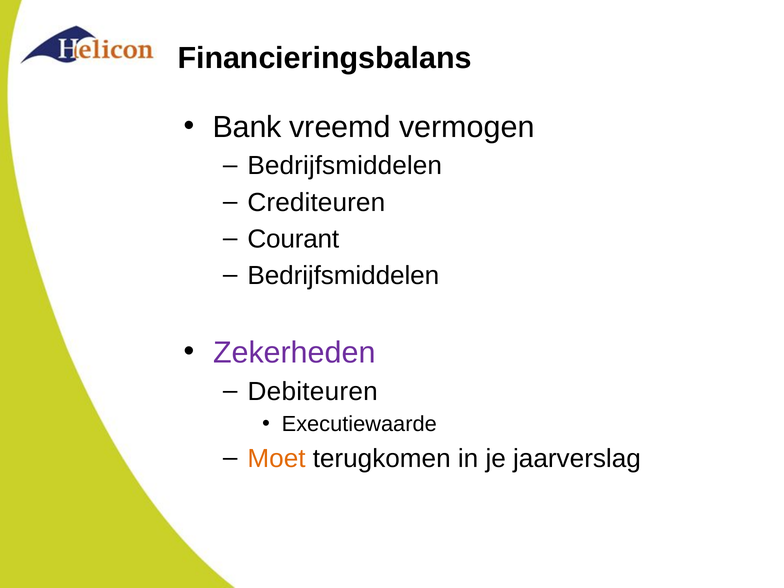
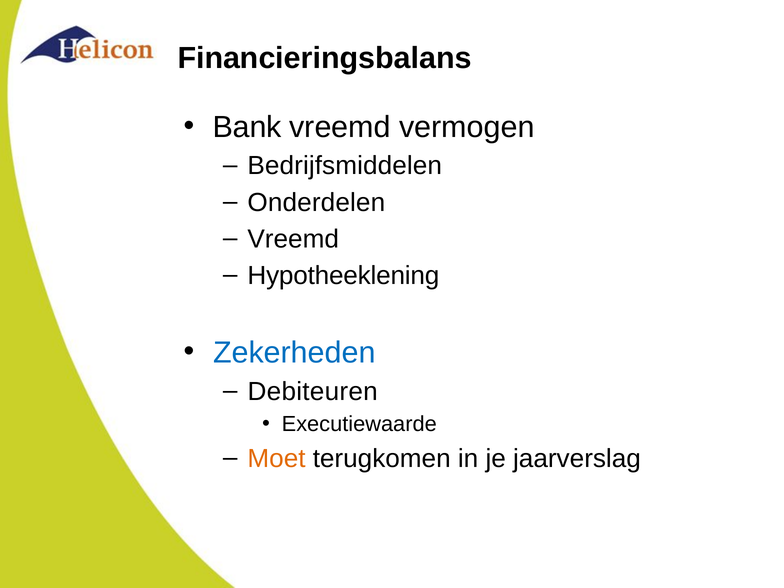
Crediteuren: Crediteuren -> Onderdelen (316, 202)
Courant: Courant -> Vreemd (293, 239)
Bedrijfsmiddelen: Bedrijfsmiddelen -> Hypotheeklening (343, 276)
Zekerheden colour: purple -> blue (294, 353)
